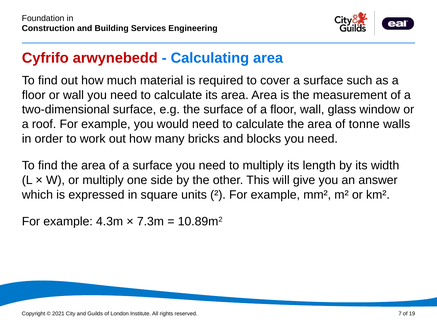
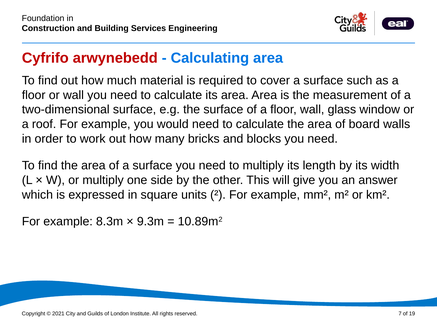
tonne: tonne -> board (364, 124)
4.3m: 4.3m -> 8.3m (110, 221)
7.3m: 7.3m -> 9.3m (150, 221)
